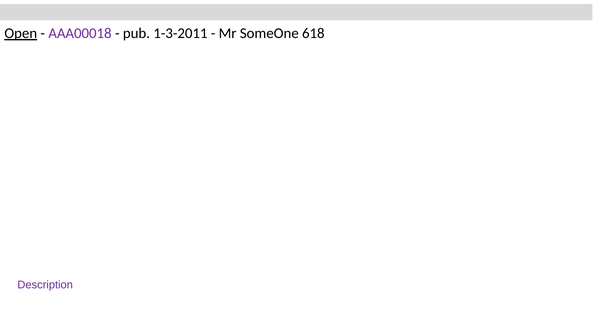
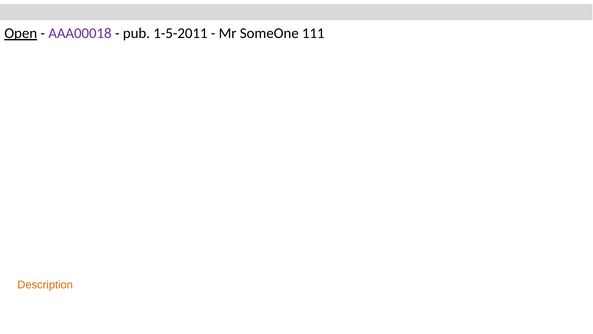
1-3-2011: 1-3-2011 -> 1-5-2011 (180, 33)
618: 618 -> 111 (313, 33)
Description colour: purple -> orange (45, 285)
